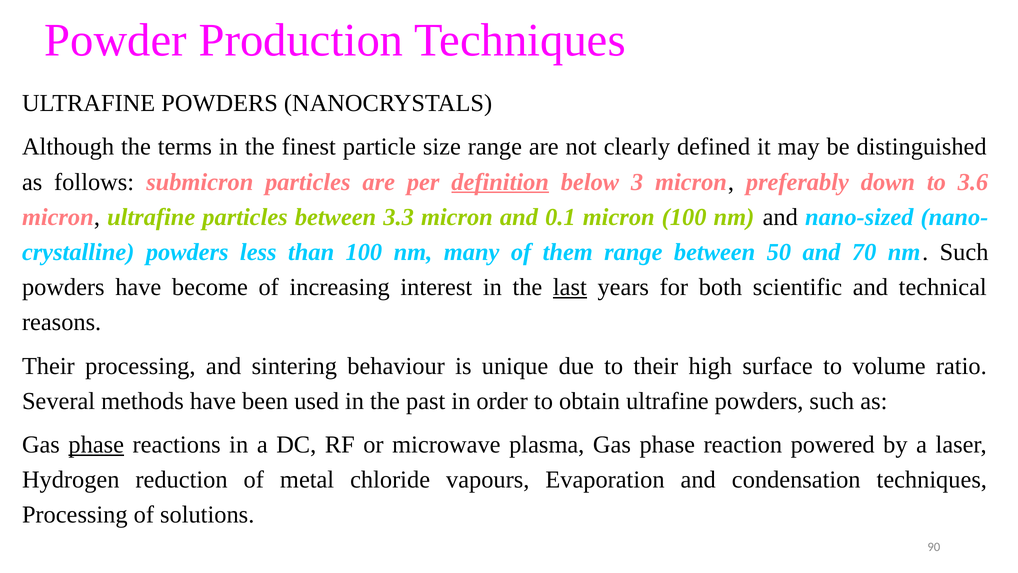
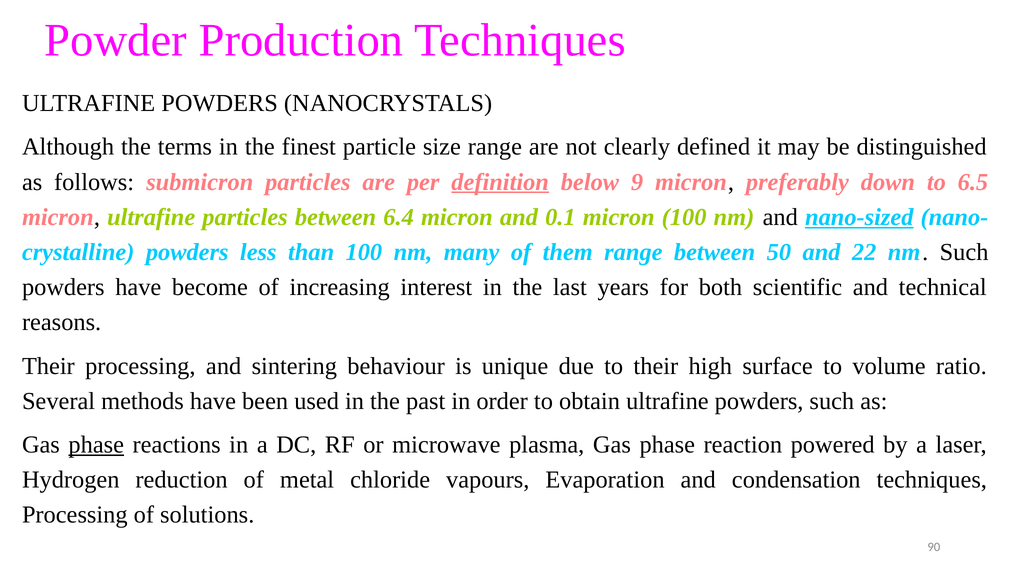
3: 3 -> 9 (637, 182)
3.6: 3.6 -> 6.5 (973, 182)
3.3: 3.3 -> 6.4 (399, 217)
nano-sized underline: none -> present (859, 217)
70: 70 -> 22 (864, 252)
last underline: present -> none (570, 287)
